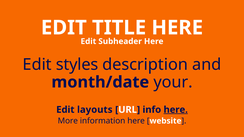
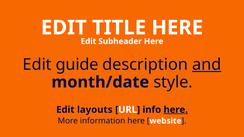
styles: styles -> guide (77, 65)
and underline: none -> present (207, 65)
your: your -> style (173, 82)
